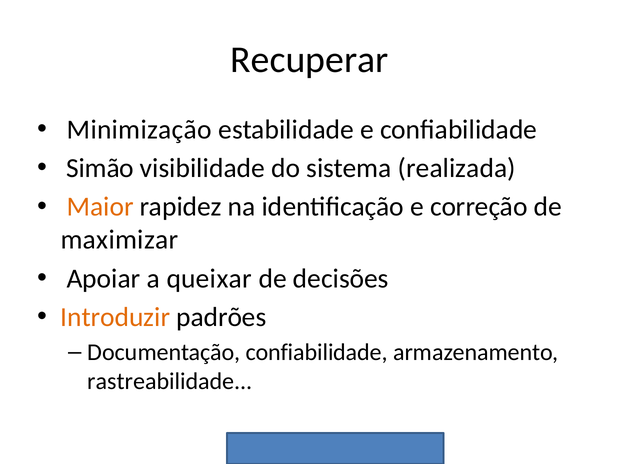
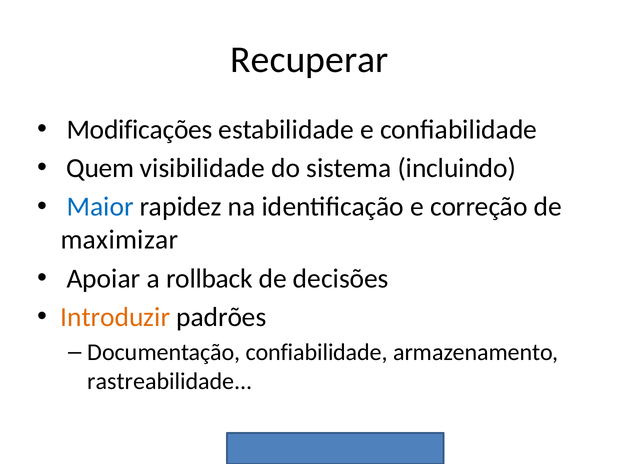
Minimização: Minimização -> Modificações (140, 130)
Simão: Simão -> Quem (100, 168)
realizada: realizada -> incluindo (457, 168)
Maior colour: orange -> blue (100, 207)
queixar: queixar -> rollback (209, 279)
